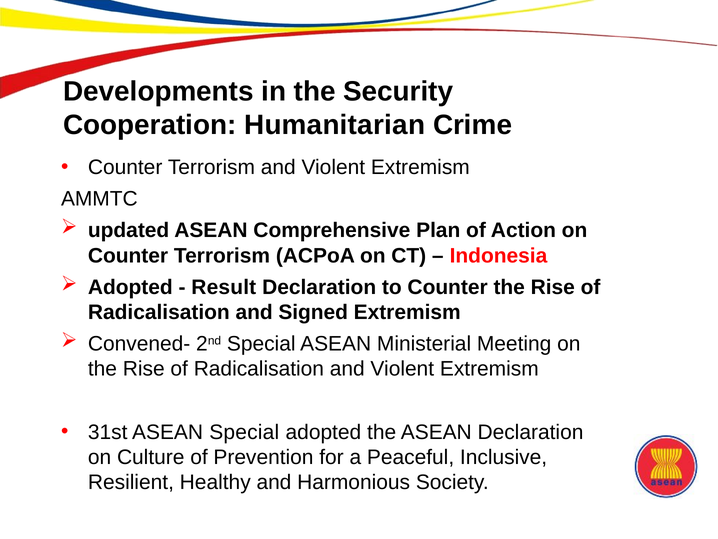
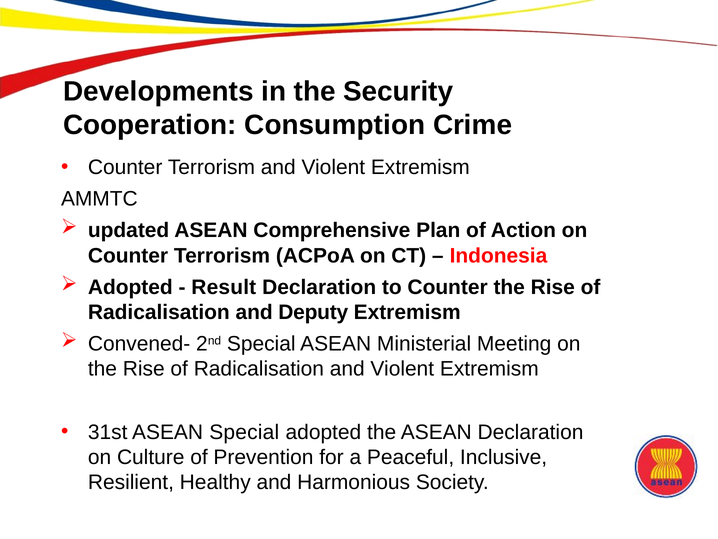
Humanitarian: Humanitarian -> Consumption (335, 125)
Signed: Signed -> Deputy (313, 312)
